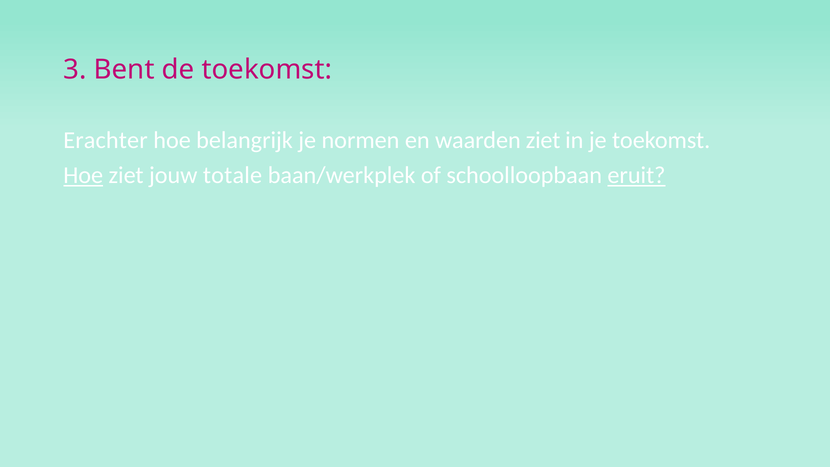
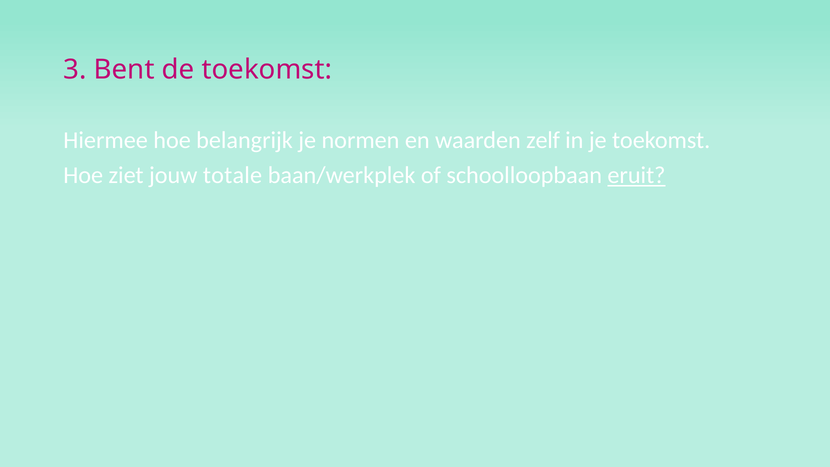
Erachter: Erachter -> Hiermee (106, 140)
waarden ziet: ziet -> zelf (543, 140)
Hoe underline: present -> none (83, 175)
